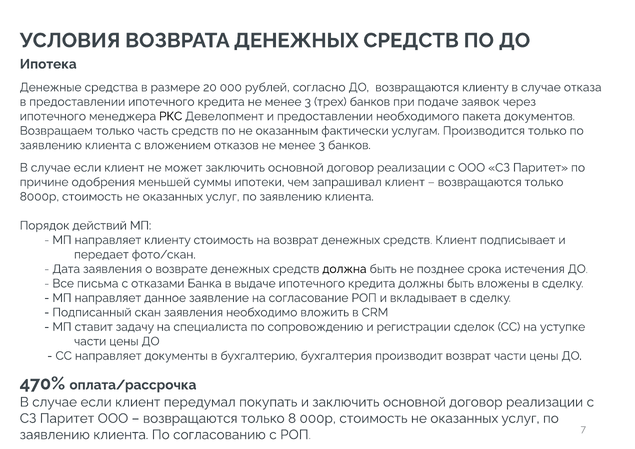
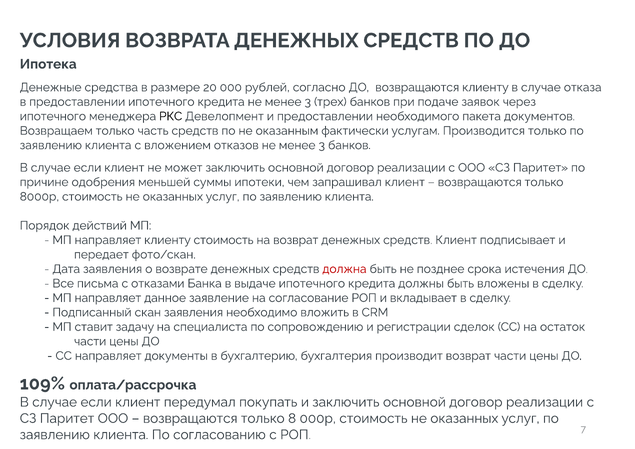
должна colour: black -> red (344, 269)
уступке: уступке -> остаток (563, 327)
470%: 470% -> 109% (42, 383)
